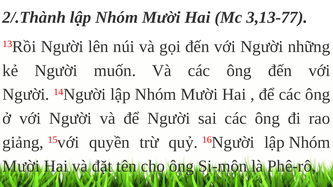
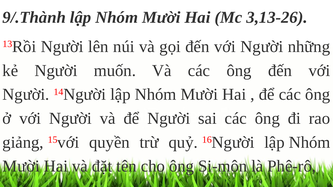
2/.Thành: 2/.Thành -> 9/.Thành (34, 17)
3,13-77: 3,13-77 -> 3,13-26 (277, 17)
